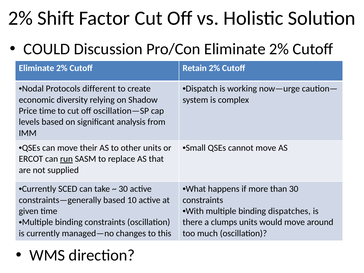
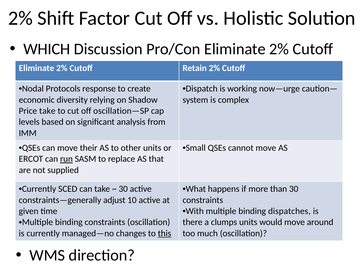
COULD: COULD -> WHICH (47, 49)
different: different -> response (99, 89)
Price time: time -> take (47, 111)
constraints—generally based: based -> adjust (114, 200)
this underline: none -> present (165, 233)
